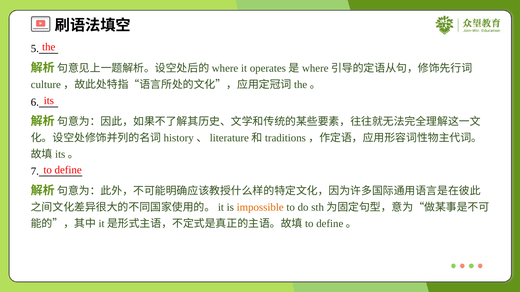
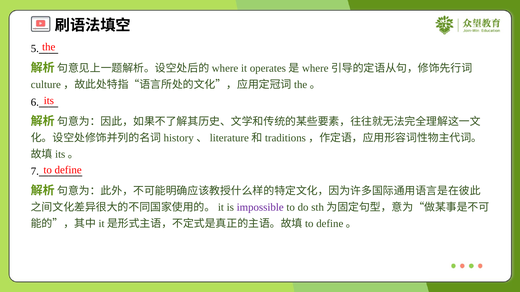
impossible colour: orange -> purple (260, 208)
